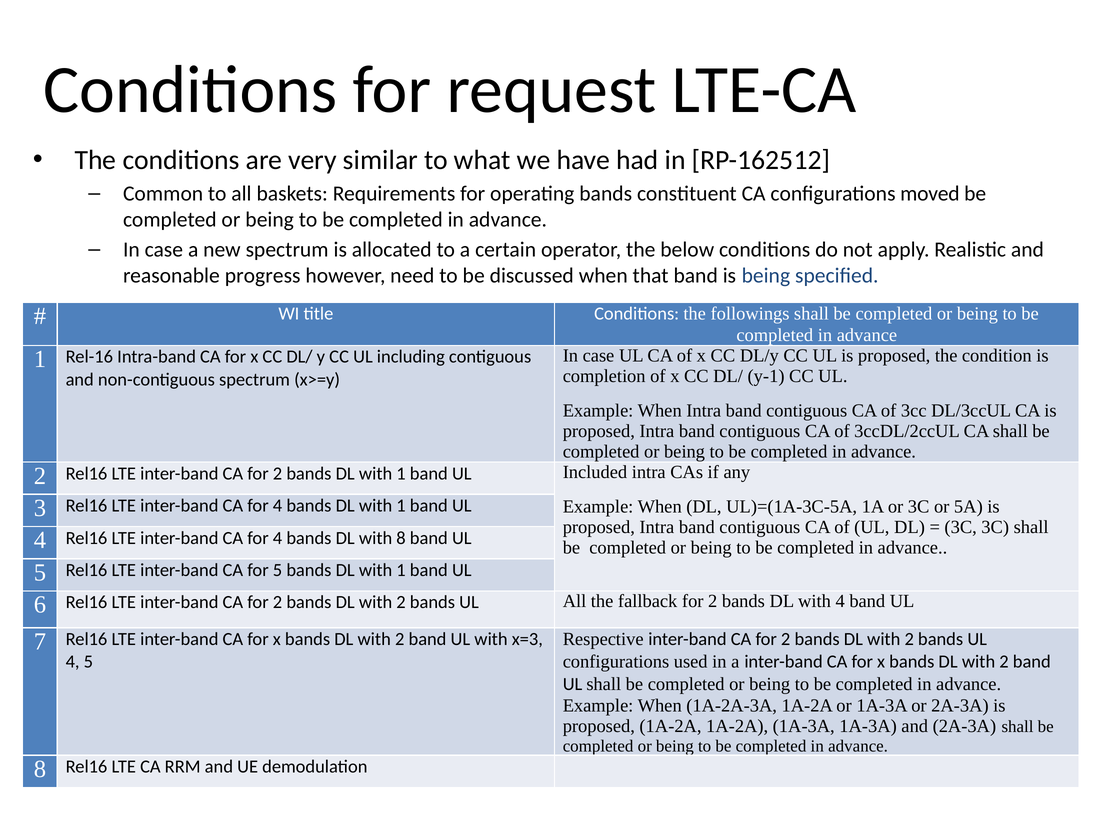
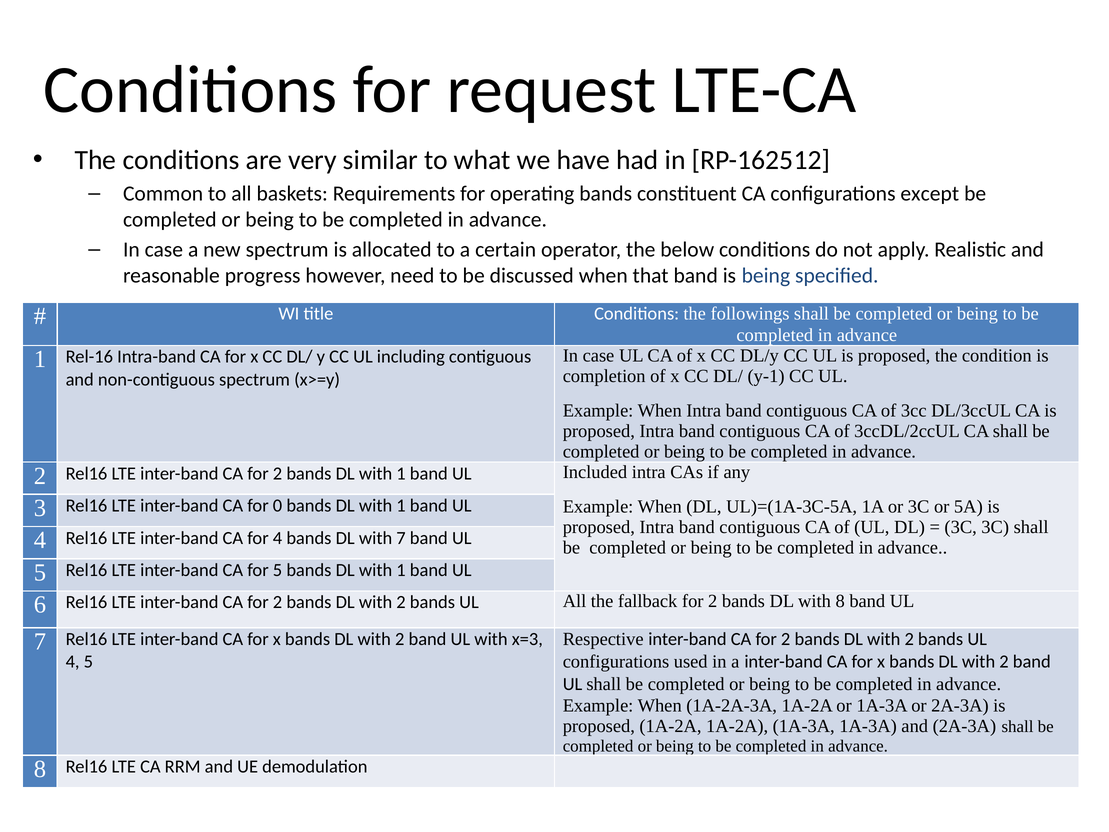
moved: moved -> except (930, 194)
4: 4 -> 0 (277, 506)
with 8: 8 -> 7 (401, 538)
with 4: 4 -> 8 (840, 601)
